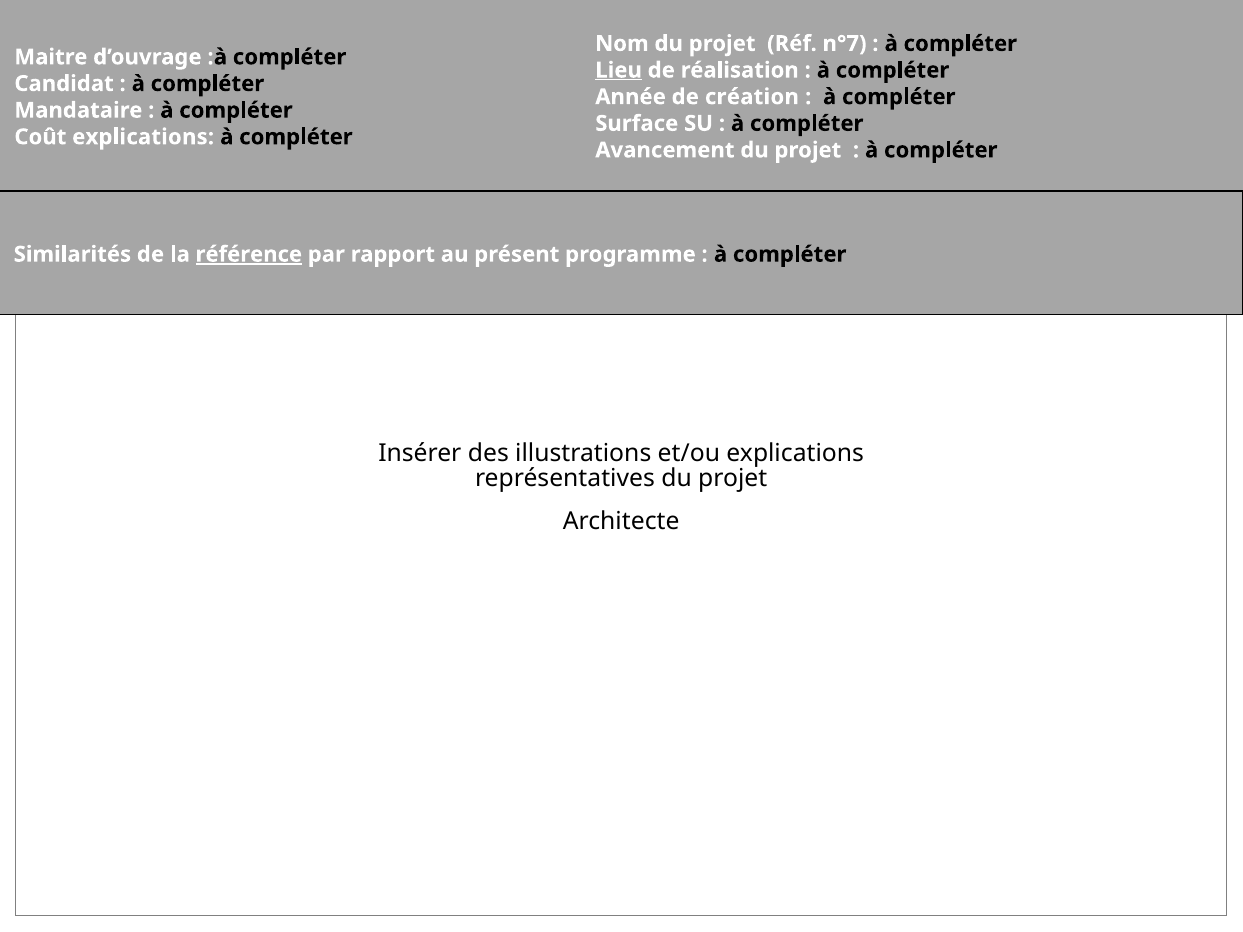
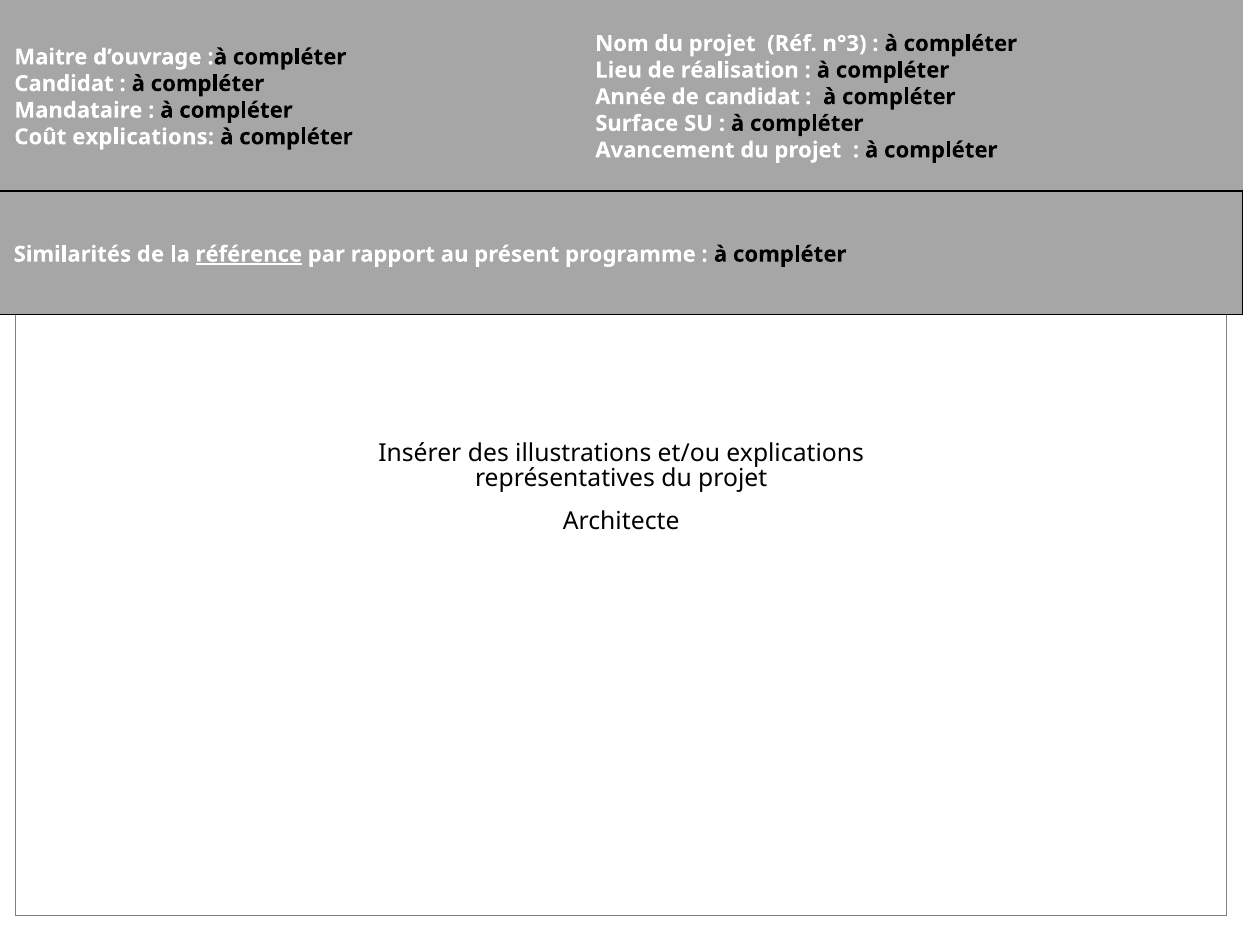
n°7: n°7 -> n°3 (845, 44)
Lieu underline: present -> none (619, 70)
de création: création -> candidat (752, 97)
